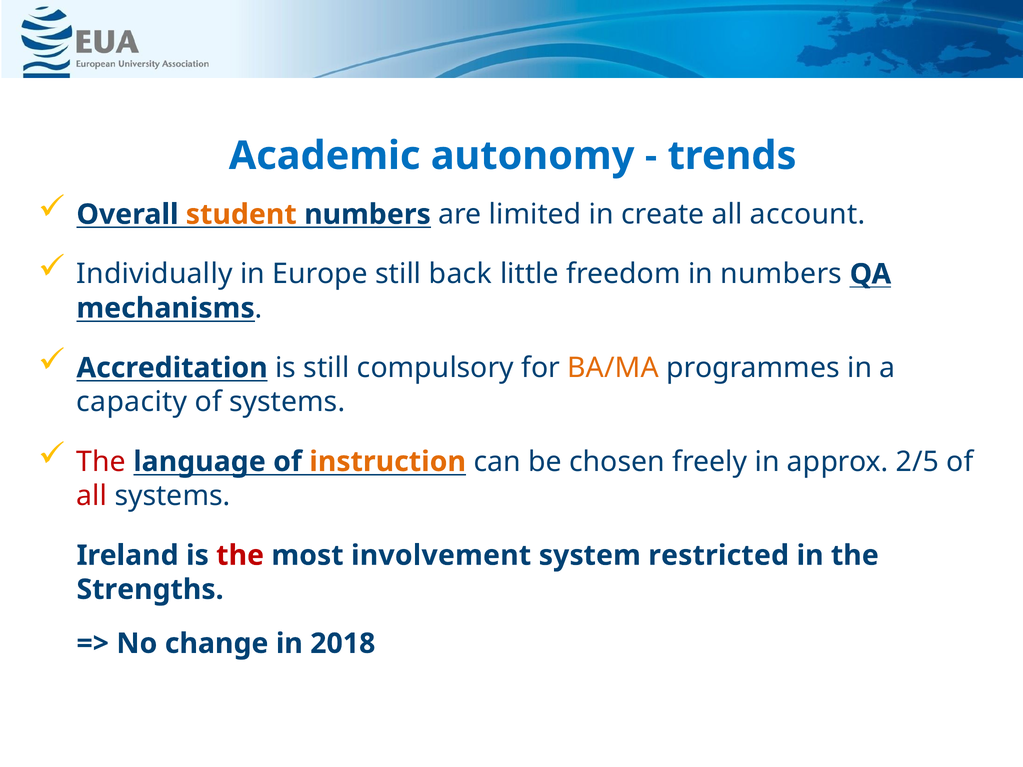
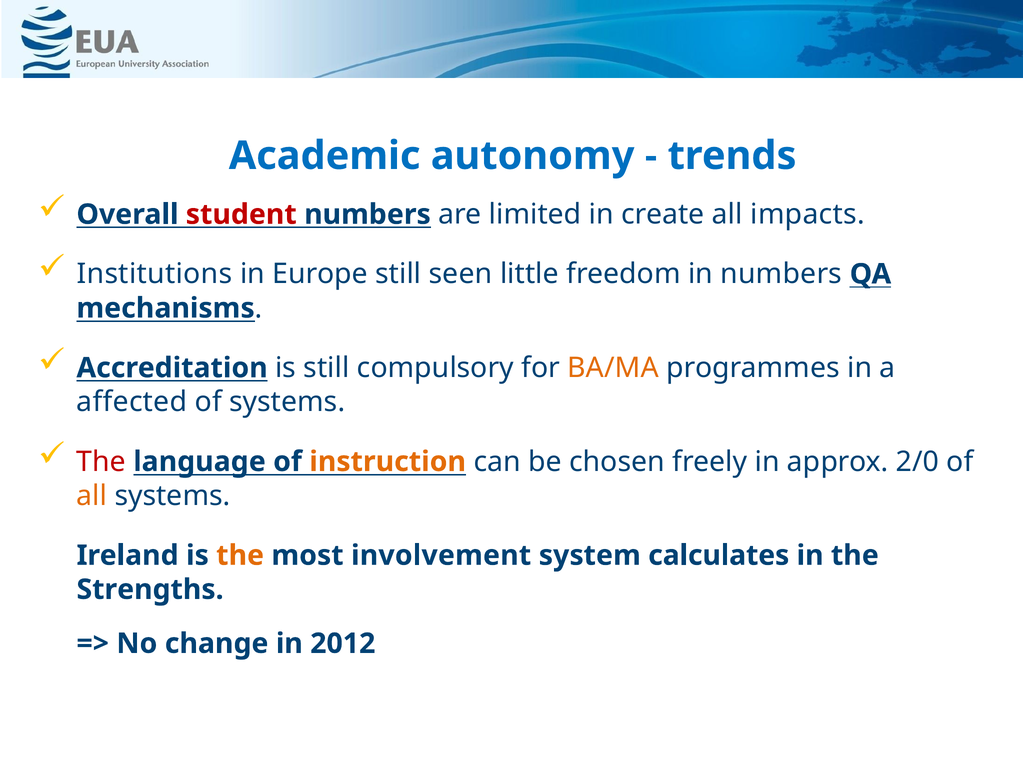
student colour: orange -> red (241, 215)
account: account -> impacts (808, 215)
Individually: Individually -> Institutions (154, 274)
back: back -> seen (461, 274)
capacity: capacity -> affected (132, 402)
2/5: 2/5 -> 2/0 (917, 462)
all colour: red -> orange (92, 496)
the colour: red -> orange (240, 556)
restricted: restricted -> calculates (719, 556)
2018: 2018 -> 2012 (343, 644)
